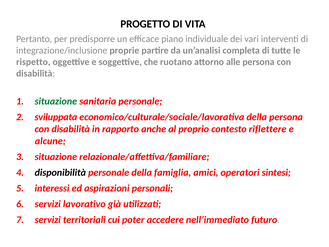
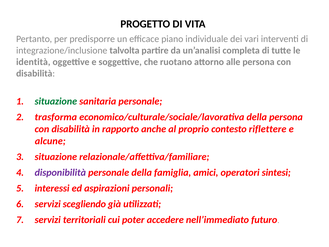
proprie: proprie -> talvolta (124, 50)
rispetto: rispetto -> identità (33, 62)
sviluppata: sviluppata -> trasforma (56, 117)
disponibilità colour: black -> purple (60, 172)
lavorativo: lavorativo -> scegliendo (84, 204)
